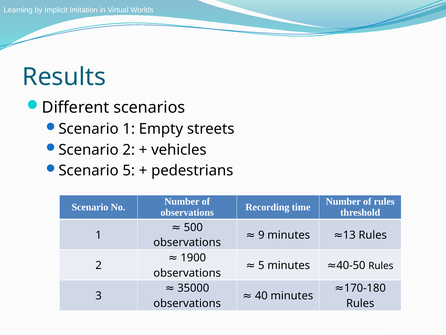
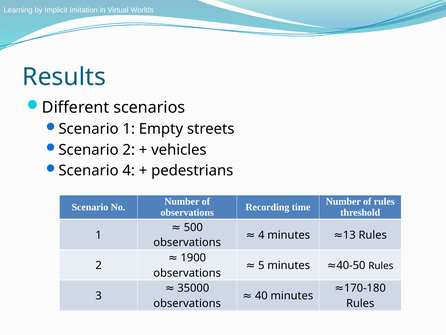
Scenario 5: 5 -> 4 (129, 170)
9: 9 -> 4 (261, 235)
